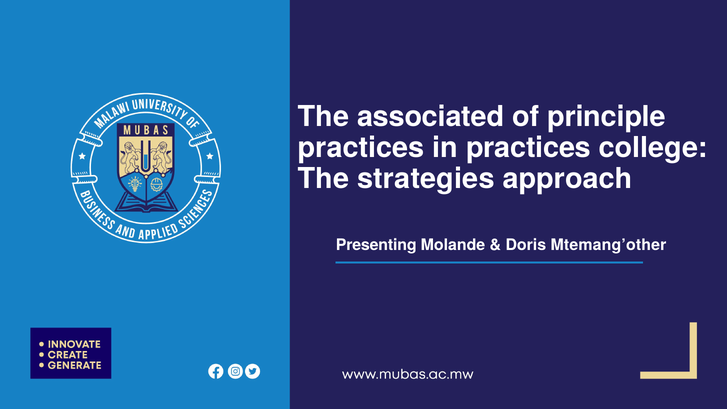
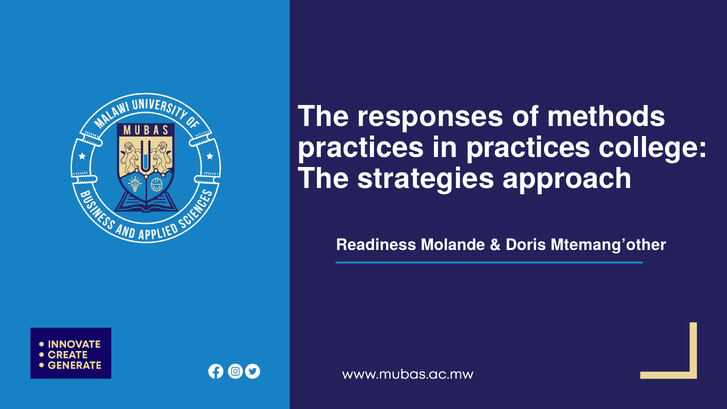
associated: associated -> responses (430, 117)
principle: principle -> methods (607, 117)
Presenting: Presenting -> Readiness (376, 245)
